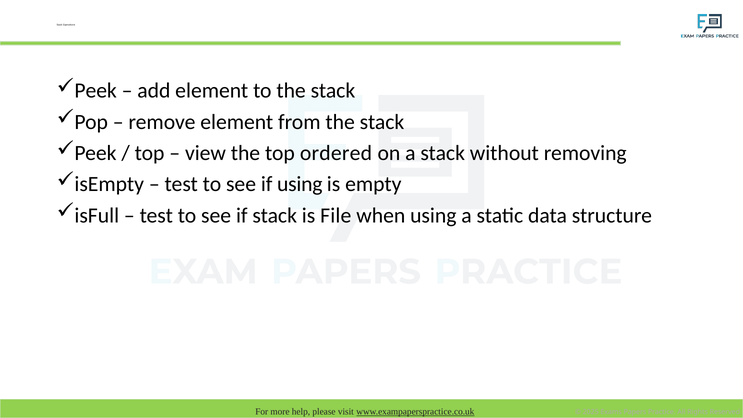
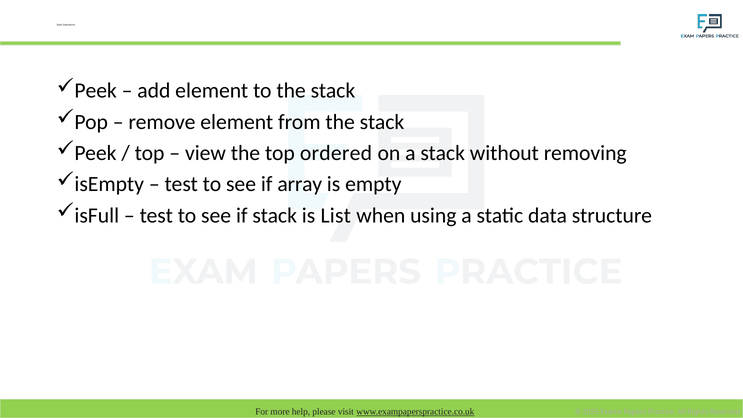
if using: using -> array (300, 184)
File: File -> List (336, 215)
